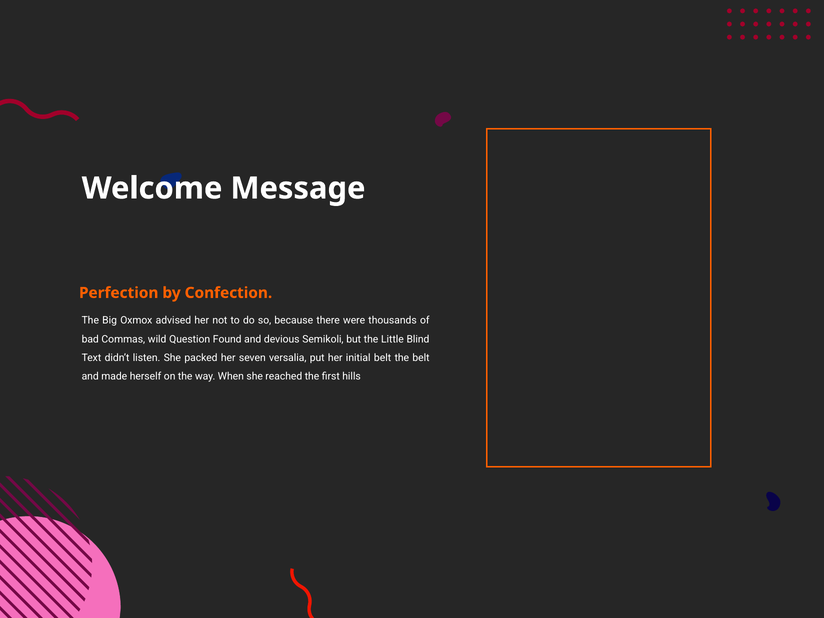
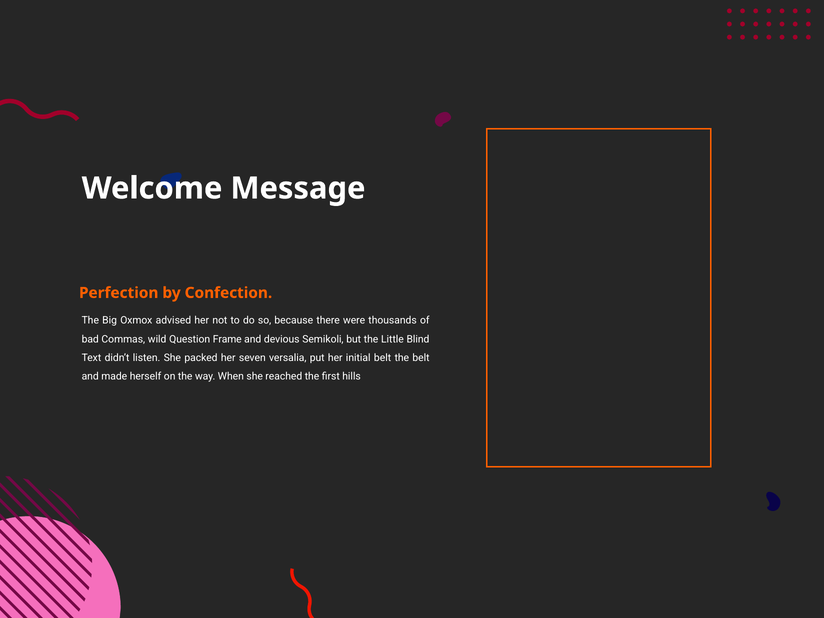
Found: Found -> Frame (227, 339)
